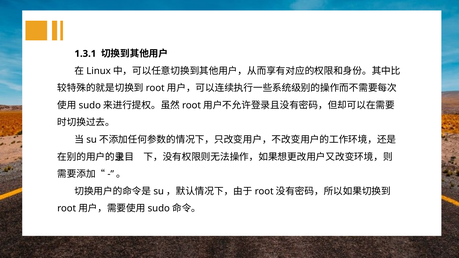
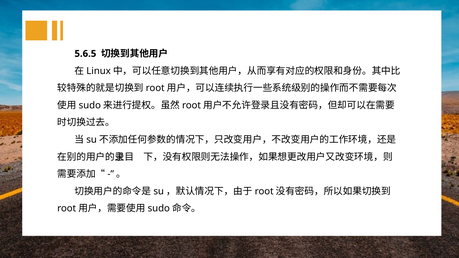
1.3.1: 1.3.1 -> 5.6.5 (85, 54)
